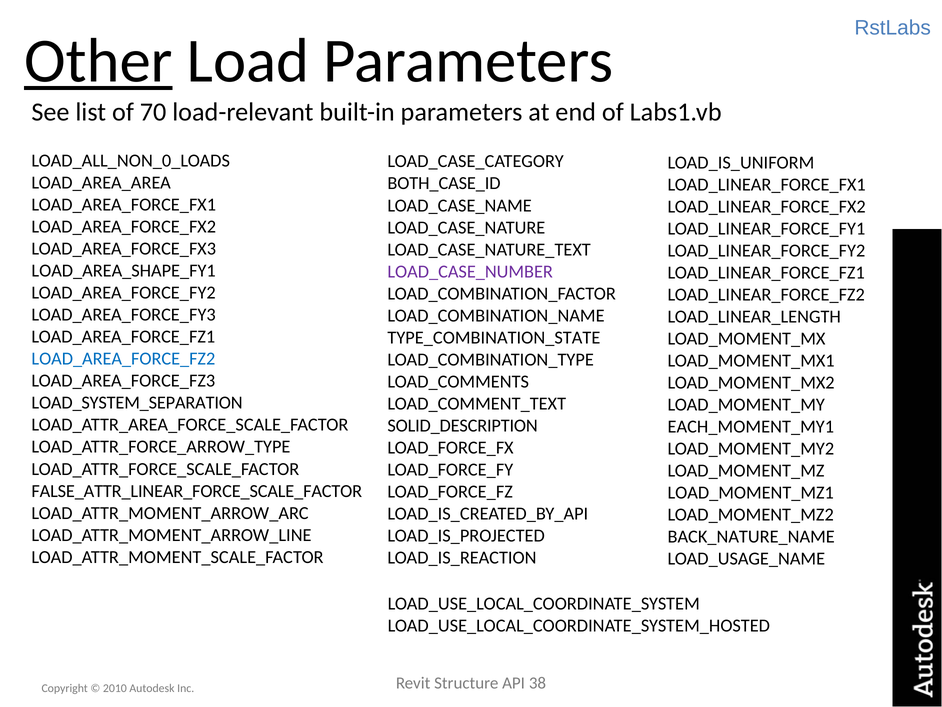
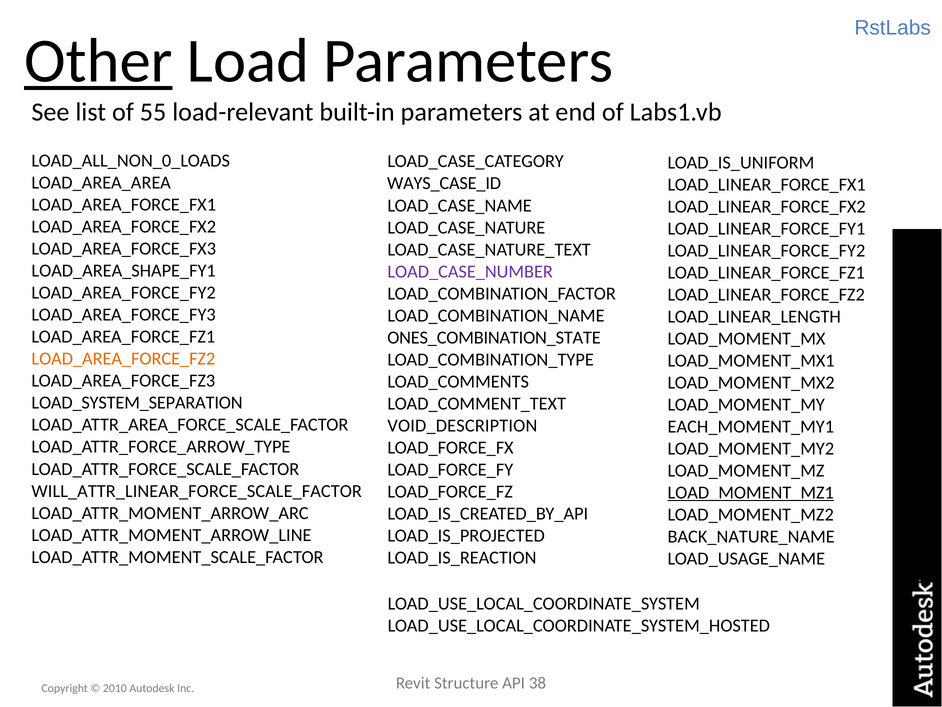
70: 70 -> 55 (153, 112)
BOTH_CASE_ID: BOTH_CASE_ID -> WAYS_CASE_ID (444, 183)
TYPE_COMBINATION_STATE: TYPE_COMBINATION_STATE -> ONES_COMBINATION_STATE (494, 337)
LOAD_AREA_FORCE_FZ2 colour: blue -> orange (123, 359)
SOLID_DESCRIPTION: SOLID_DESCRIPTION -> VOID_DESCRIPTION (462, 425)
FALSE_ATTR_LINEAR_FORCE_SCALE_FACTOR: FALSE_ATTR_LINEAR_FORCE_SCALE_FACTOR -> WILL_ATTR_LINEAR_FORCE_SCALE_FACTOR (197, 491)
LOAD_MOMENT_MZ1 underline: none -> present (751, 492)
